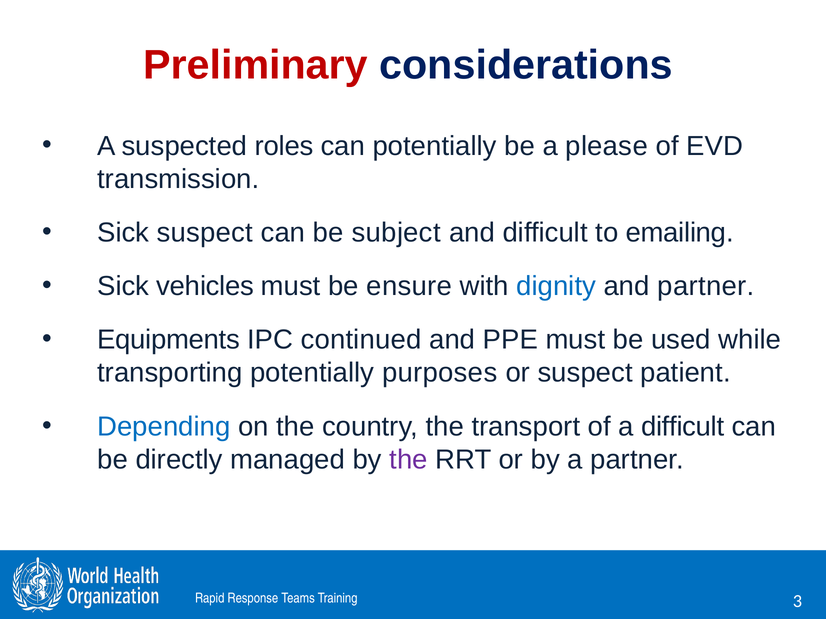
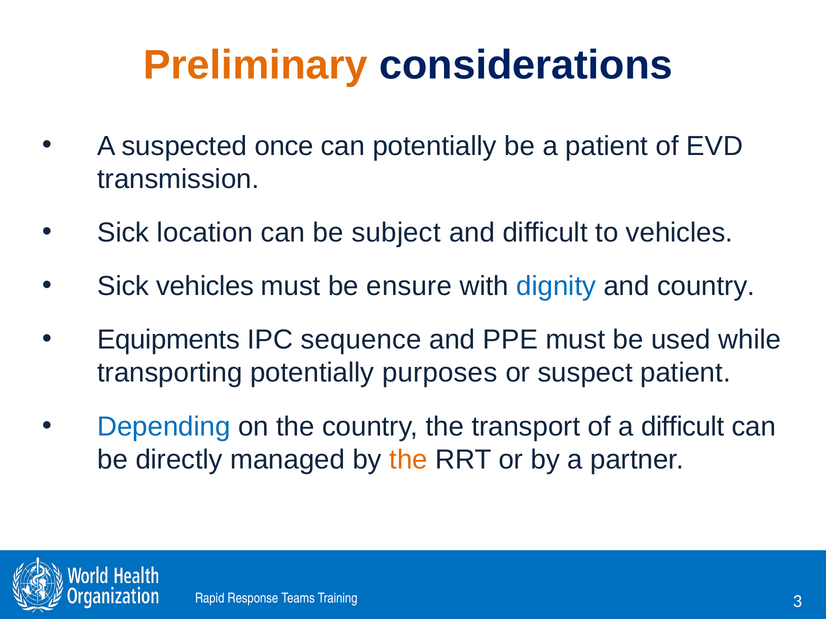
Preliminary colour: red -> orange (256, 65)
roles: roles -> once (284, 146)
a please: please -> patient (607, 146)
Sick suspect: suspect -> location (205, 233)
to emailing: emailing -> vehicles (680, 233)
and partner: partner -> country (706, 286)
continued: continued -> sequence (361, 340)
the colour: purple -> orange (409, 460)
